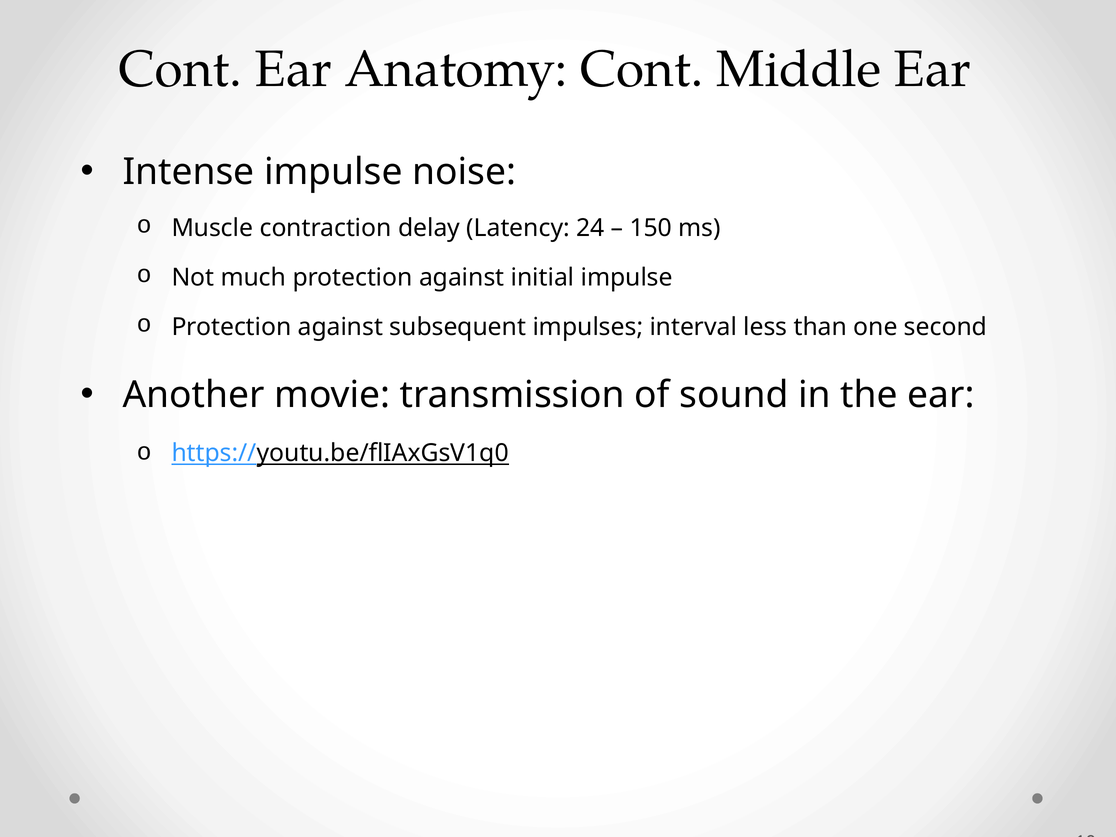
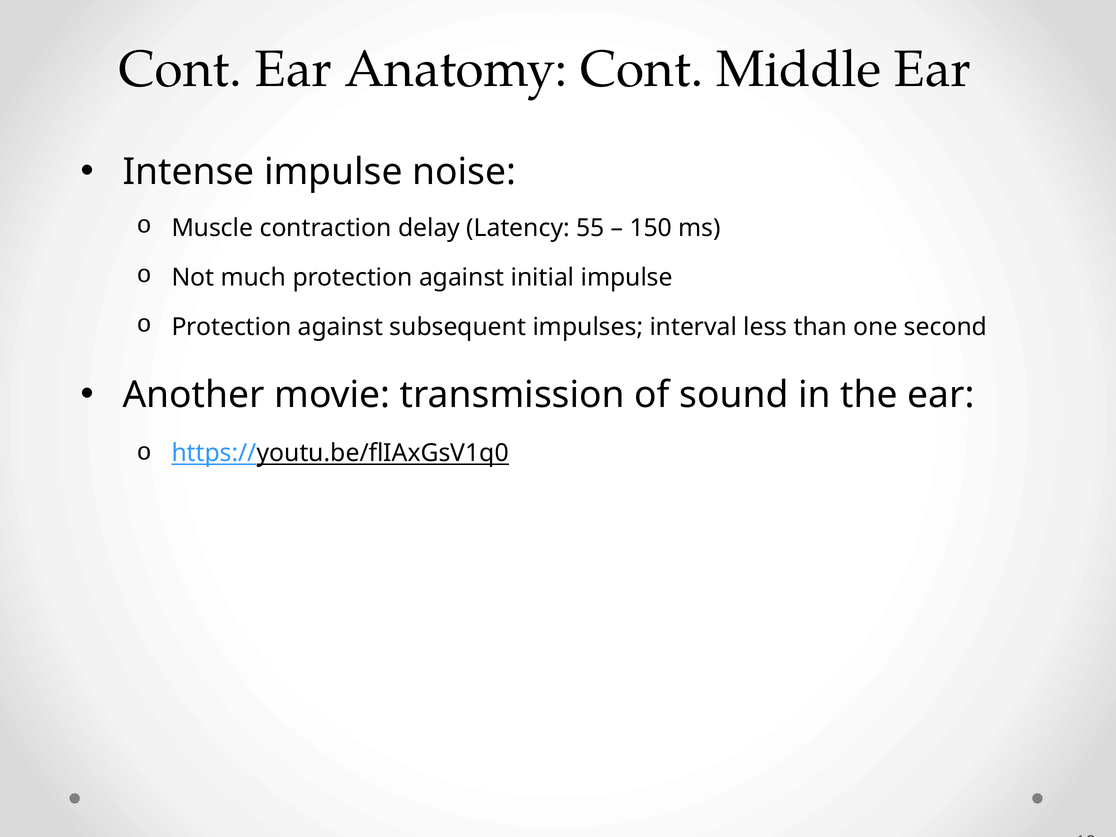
24: 24 -> 55 (590, 228)
